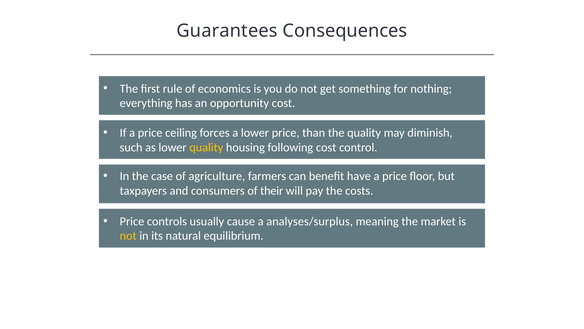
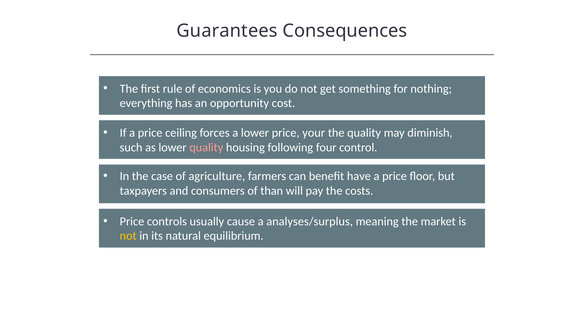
than: than -> your (314, 132)
quality colour: yellow -> pink (206, 147)
following cost: cost -> four (326, 147)
their: their -> than (272, 190)
